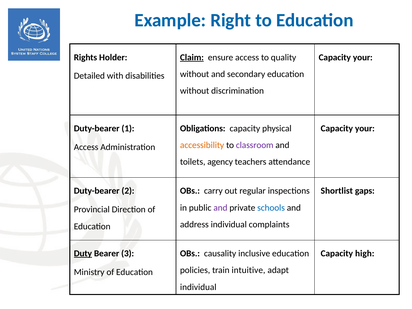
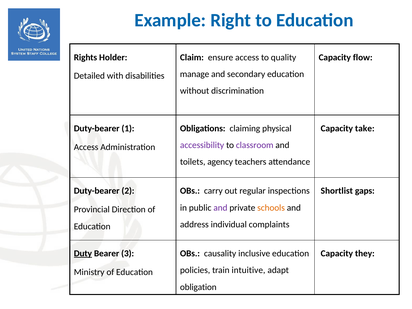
Claim underline: present -> none (192, 57)
your: your -> flow (363, 57)
without: without -> manage (195, 74)
Obligations capacity: capacity -> claiming (245, 128)
your: your -> take (365, 128)
accessibility colour: orange -> purple (202, 145)
schools colour: blue -> orange (271, 208)
high: high -> they (365, 253)
individual: individual -> obligation (198, 287)
